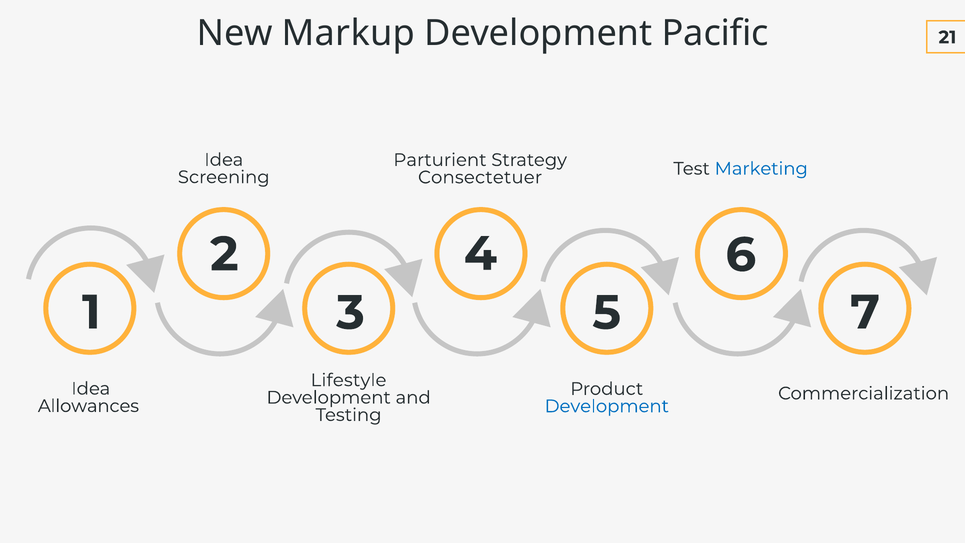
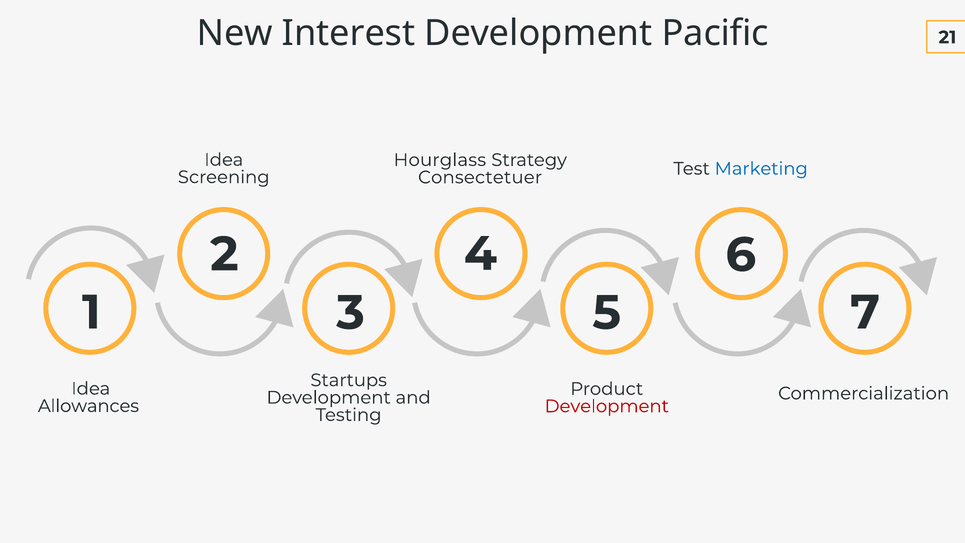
Markup: Markup -> Interest (349, 33)
Parturient: Parturient -> Hourglass (440, 160)
Lifestyle: Lifestyle -> Startups (349, 380)
Development colour: blue -> red (607, 406)
